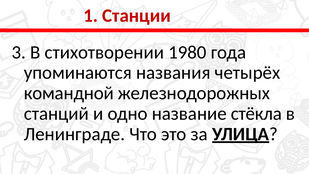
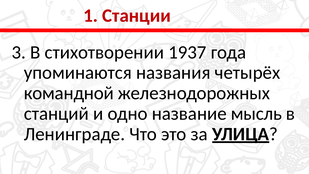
1980: 1980 -> 1937 (187, 52)
стёкла: стёкла -> мысль (256, 113)
